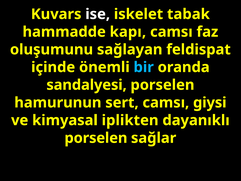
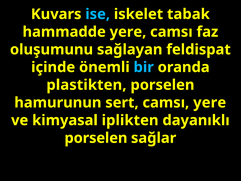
ise colour: white -> light blue (98, 14)
hammadde kapı: kapı -> yere (128, 32)
sandalyesi: sandalyesi -> plastikten (86, 85)
camsı giysi: giysi -> yere (210, 102)
